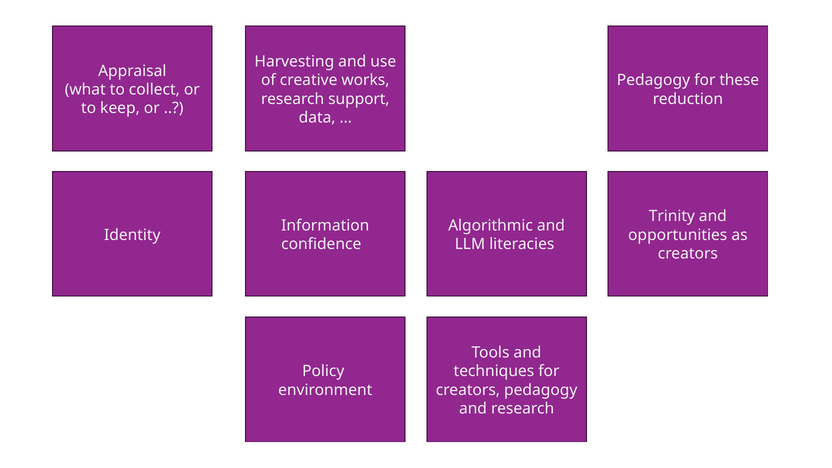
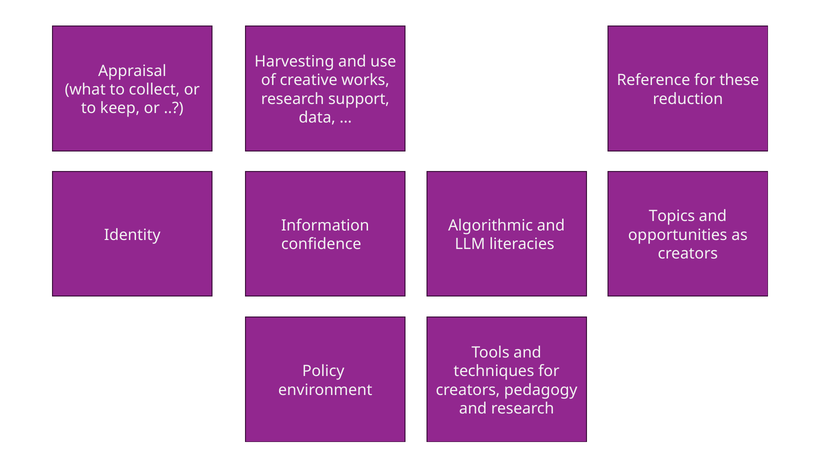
Pedagogy: Pedagogy -> Reference (654, 80)
Trinity: Trinity -> Topics (672, 216)
